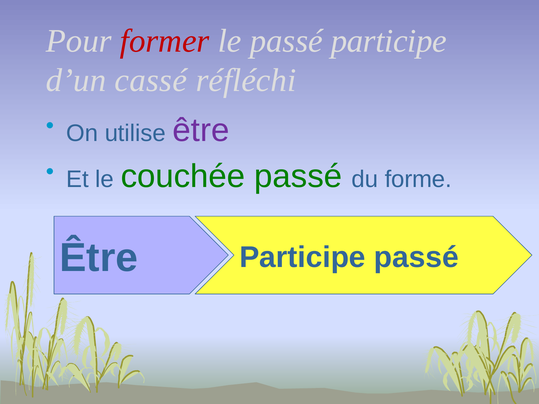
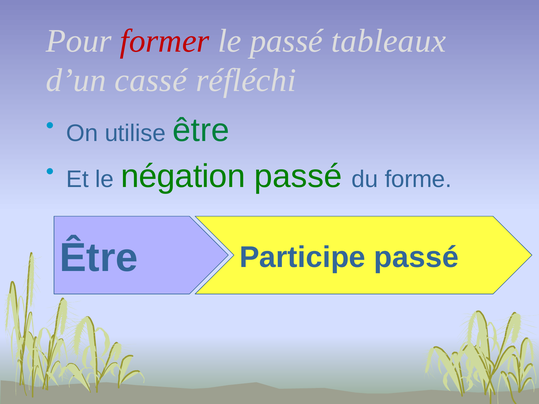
passé participe: participe -> tableaux (389, 41)
être colour: purple -> green (201, 130)
couchée: couchée -> négation (183, 176)
